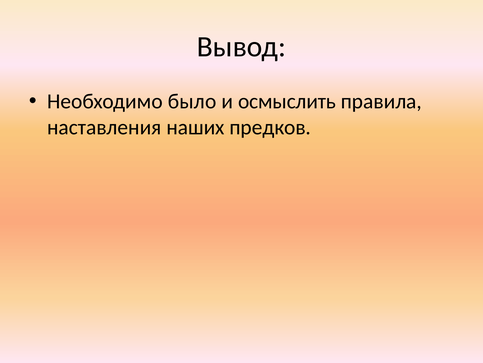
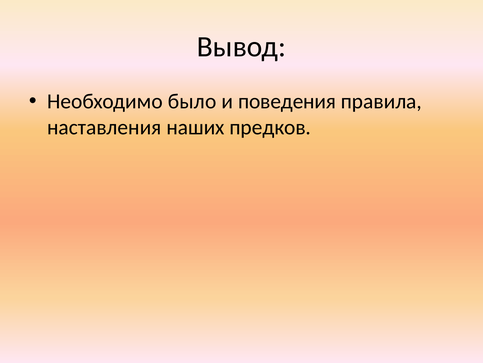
осмыслить: осмыслить -> поведения (287, 101)
